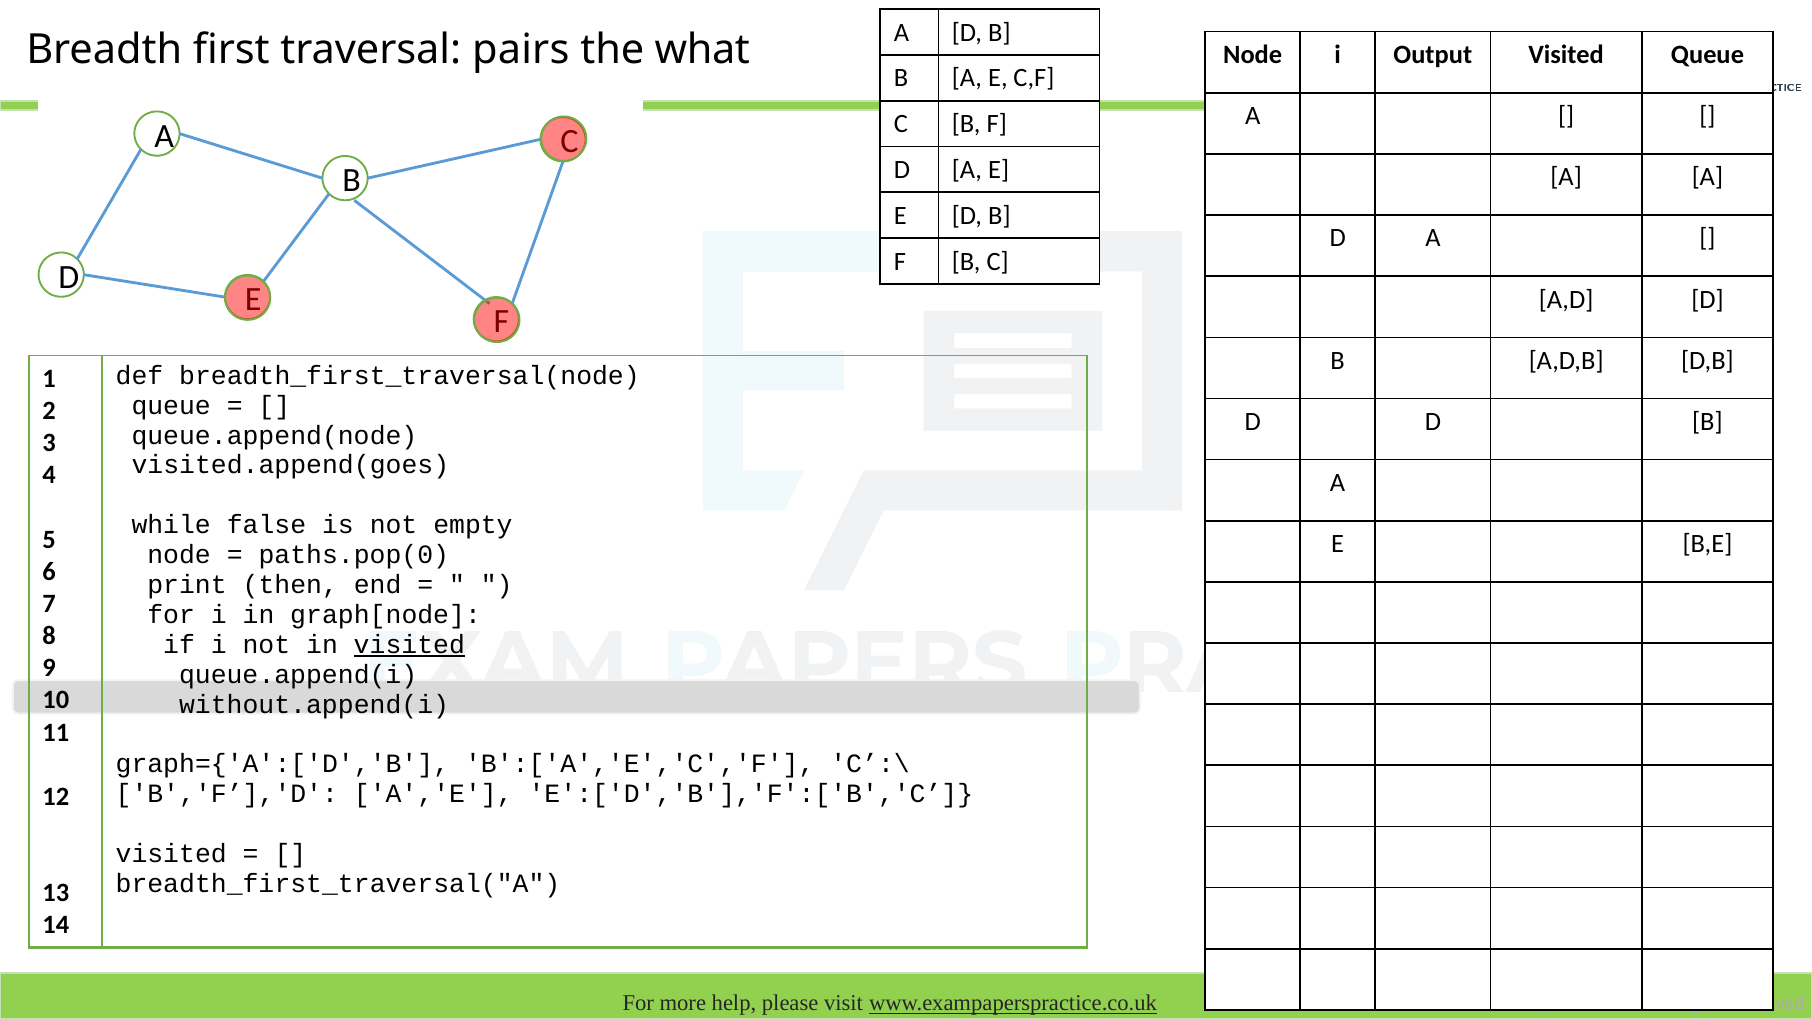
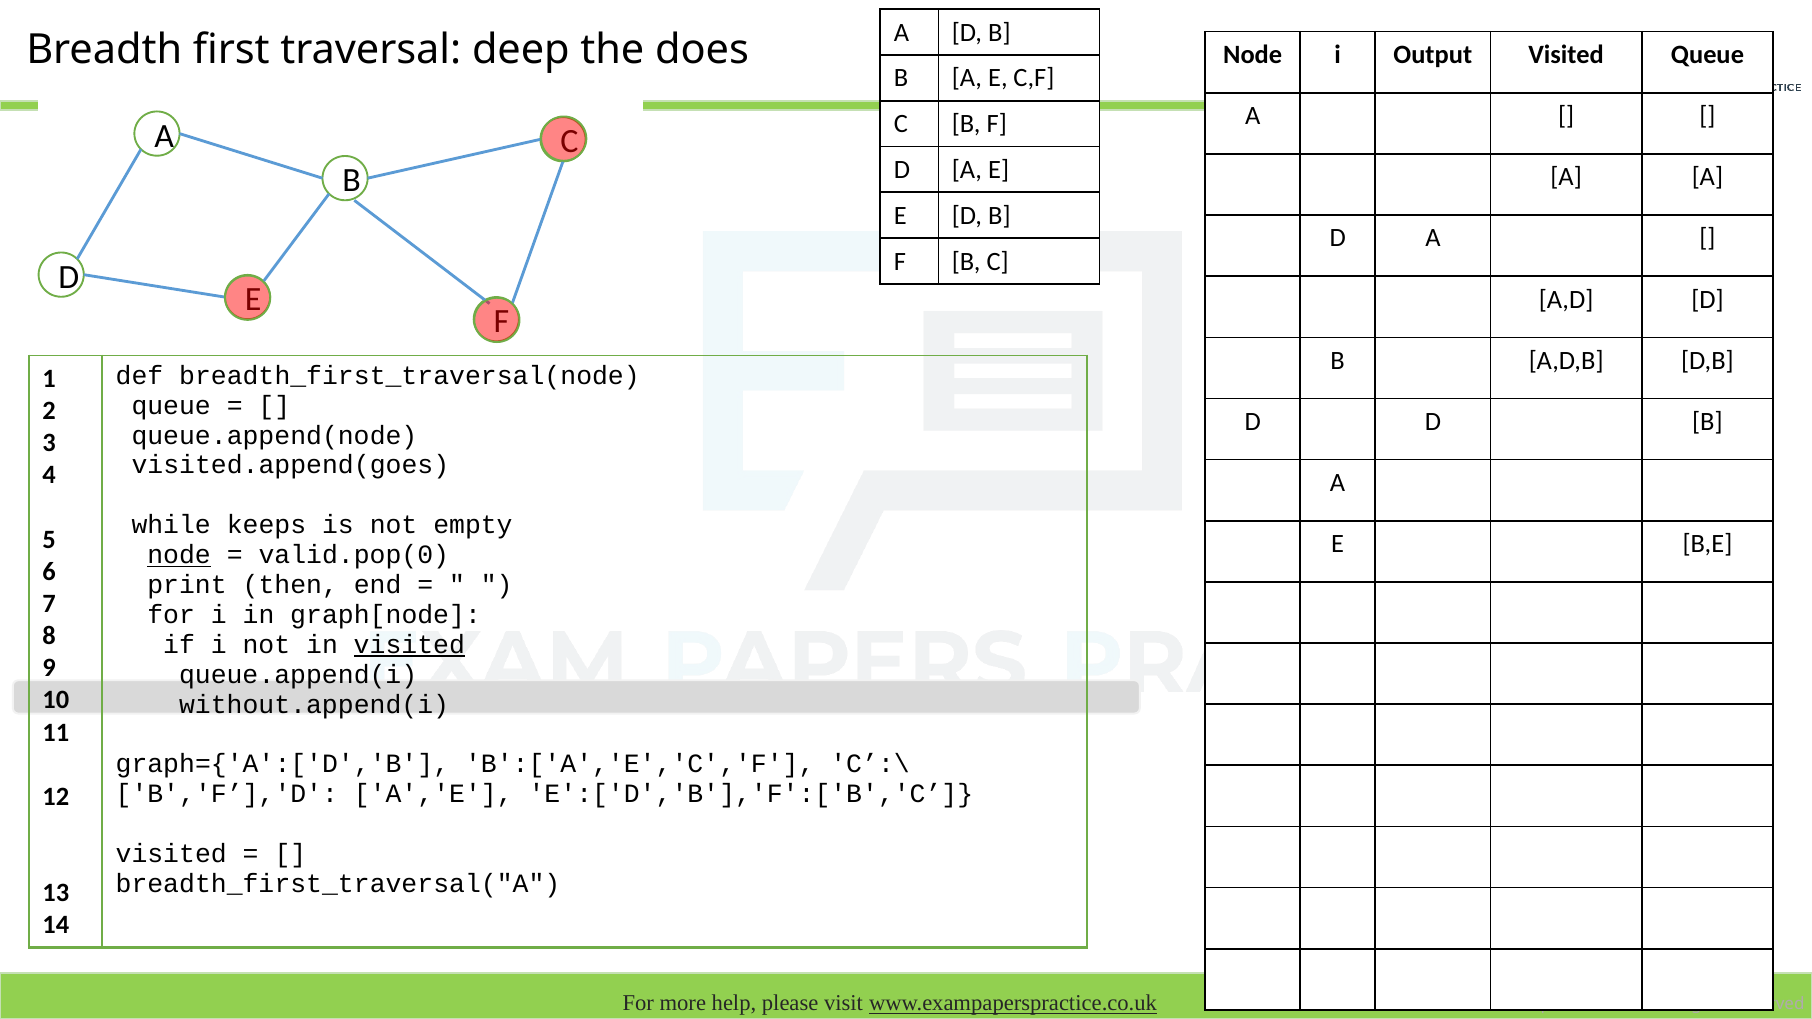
pairs: pairs -> deep (521, 50)
what: what -> does (702, 50)
false: false -> keeps (266, 525)
node underline: none -> present (179, 555)
paths.pop(0: paths.pop(0 -> valid.pop(0 (354, 555)
